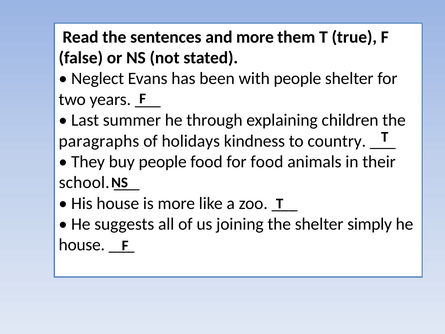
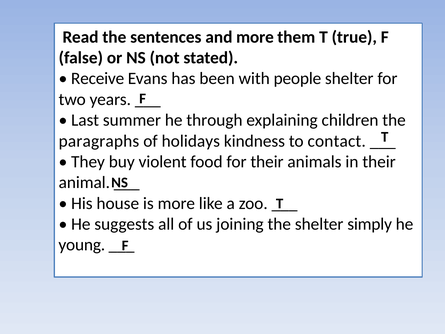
Neglect: Neglect -> Receive (98, 79)
country: country -> contact (337, 141)
buy people: people -> violent (163, 162)
for food: food -> their (267, 162)
school: school -> animal (84, 182)
house: house -> young (82, 245)
